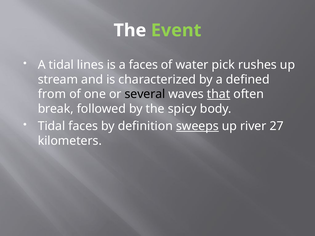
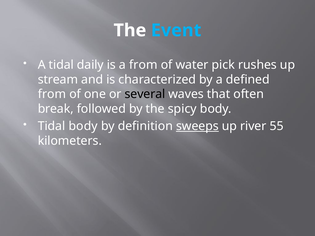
Event colour: light green -> light blue (176, 30)
lines: lines -> daily (90, 65)
a faces: faces -> from (143, 65)
that underline: present -> none (219, 94)
Tidal faces: faces -> body (83, 126)
27: 27 -> 55 (277, 126)
